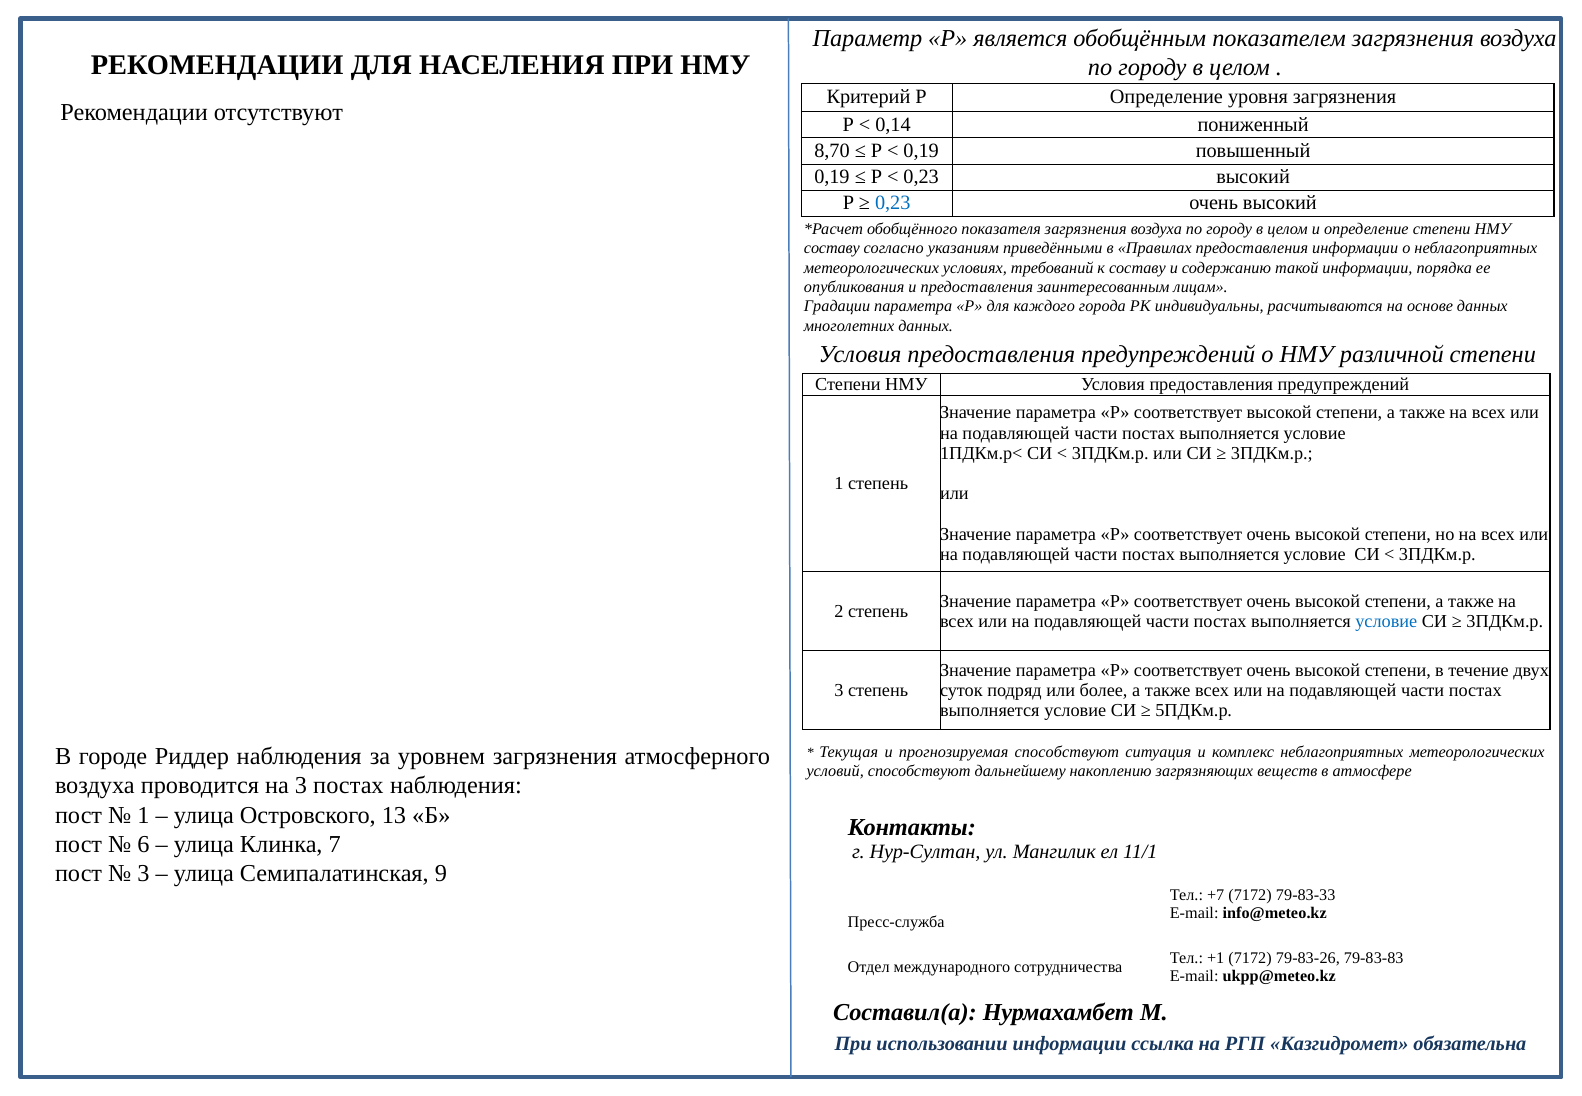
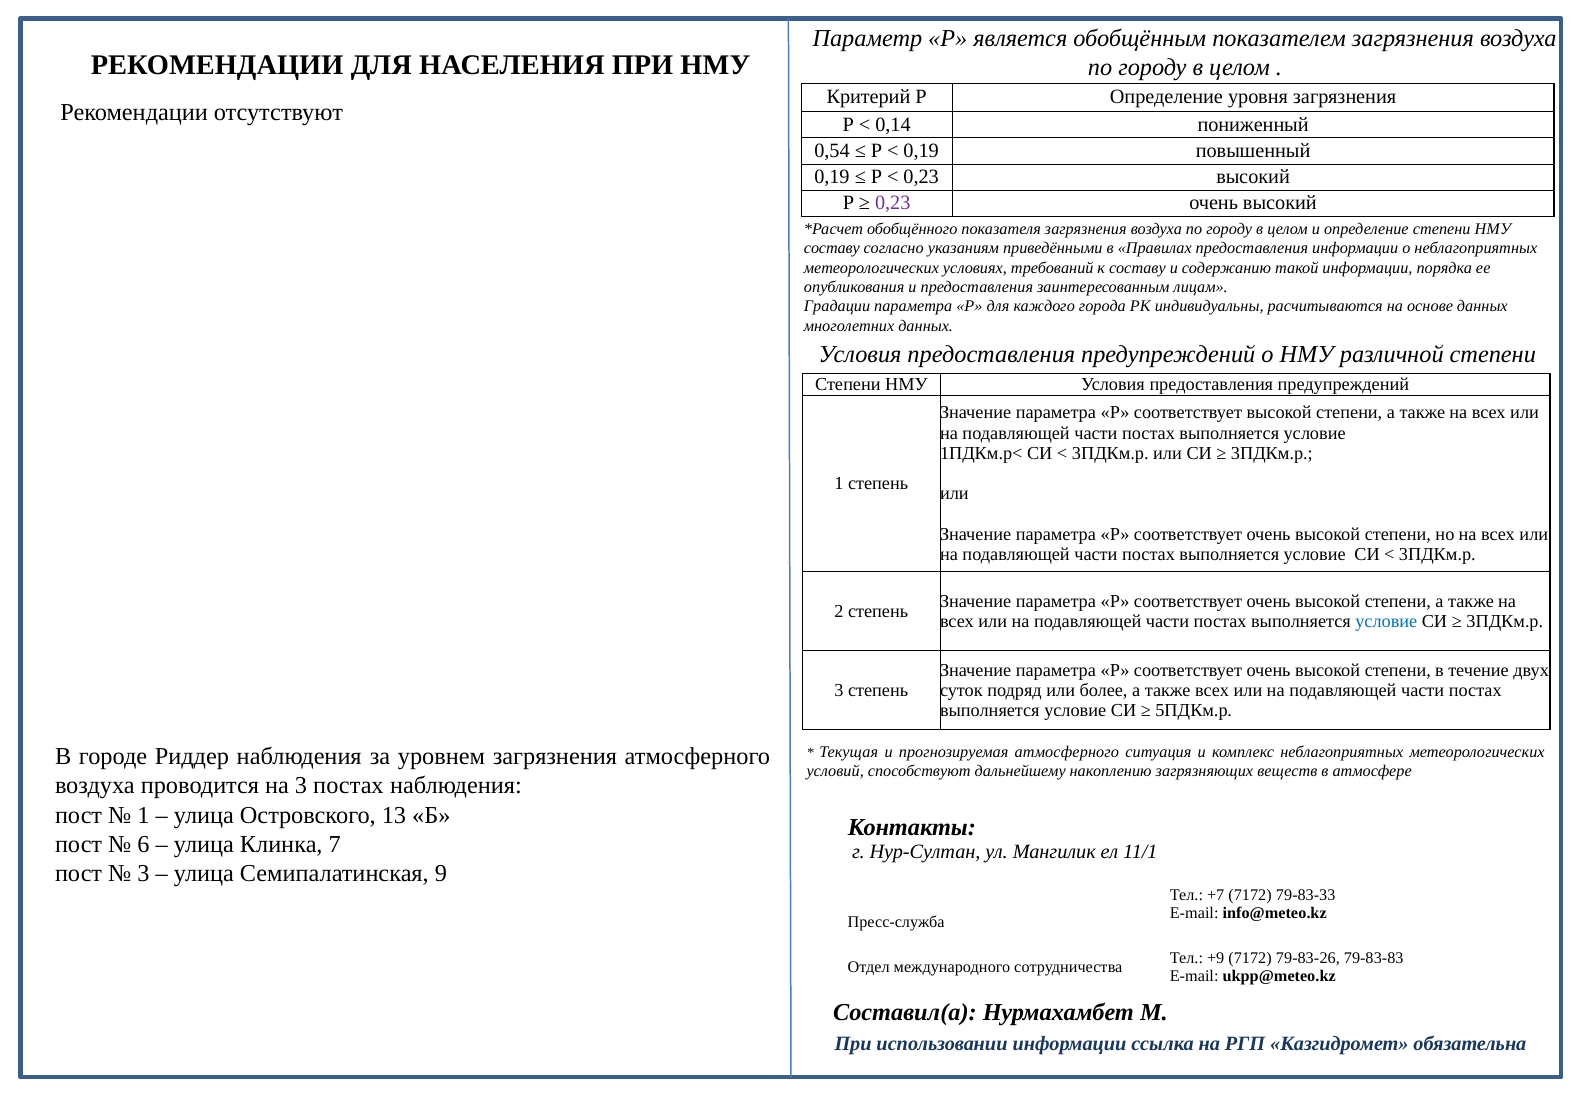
8,70: 8,70 -> 0,54 (832, 151)
0,23 colour: blue -> purple (893, 203)
прогнозируемая способствуют: способствуют -> атмосферного (1067, 751)
+1: +1 -> +9 (1216, 957)
